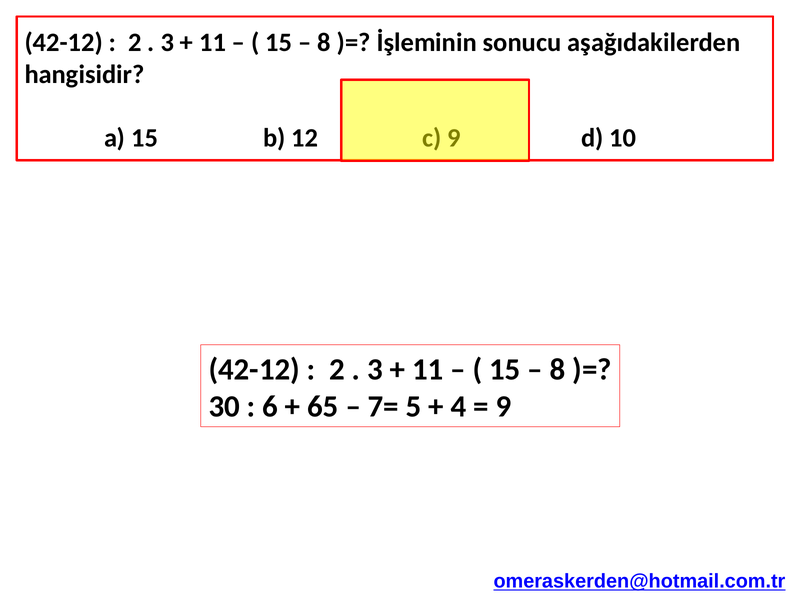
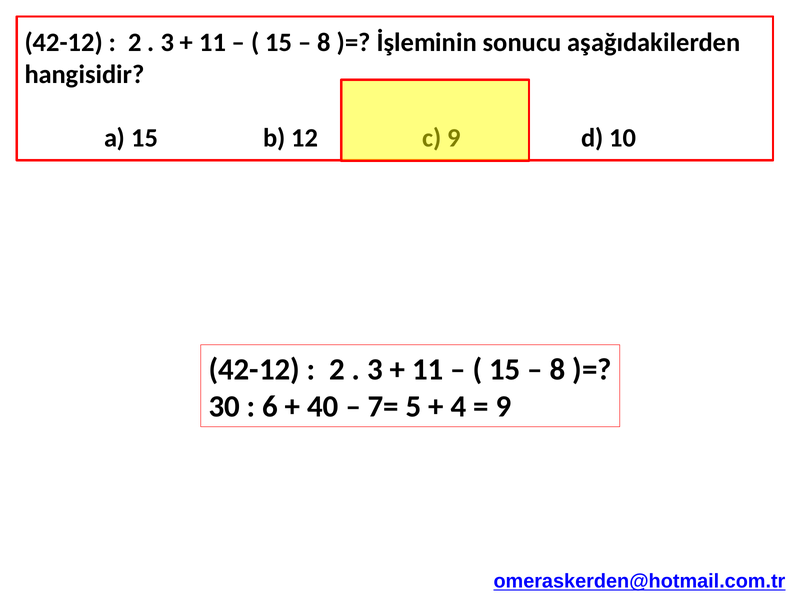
65: 65 -> 40 (323, 407)
